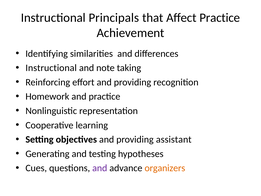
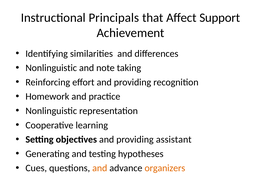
Affect Practice: Practice -> Support (220, 18)
Instructional: Instructional -> Nonlinguistic (51, 68)
and colour: purple -> orange (100, 168)
